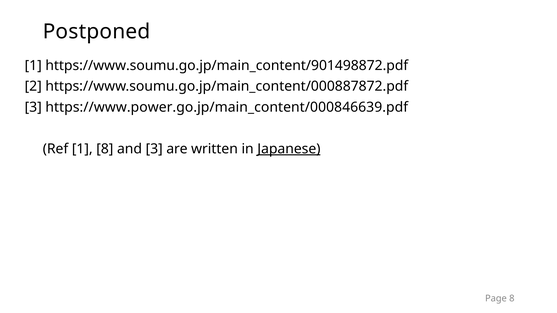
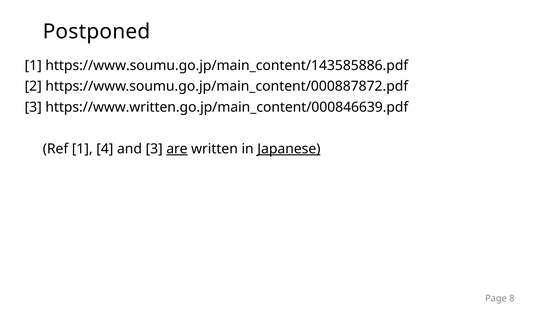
https://www.soumu.go.jp/main_content/901498872.pdf: https://www.soumu.go.jp/main_content/901498872.pdf -> https://www.soumu.go.jp/main_content/143585886.pdf (227, 66)
https://www.power.go.jp/main_content/000846639.pdf: https://www.power.go.jp/main_content/000846639.pdf -> https://www.written.go.jp/main_content/000846639.pdf (227, 107)
1 8: 8 -> 4 (105, 149)
are underline: none -> present (177, 149)
